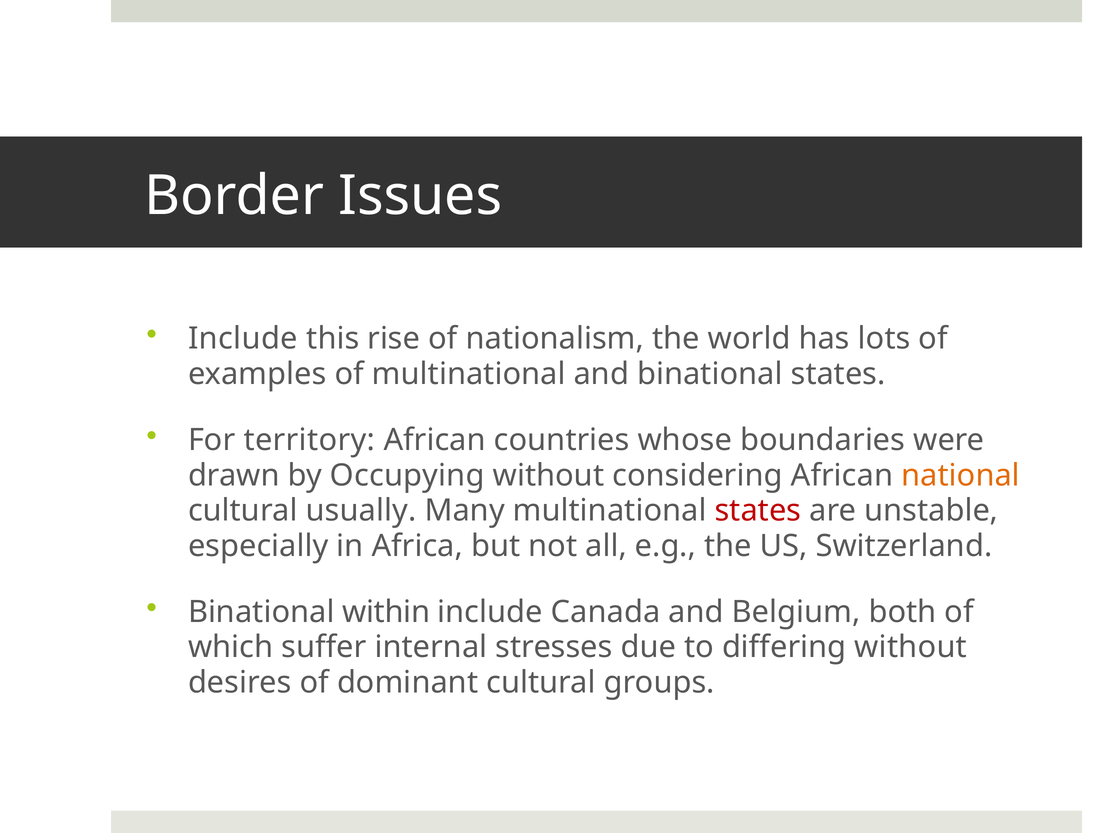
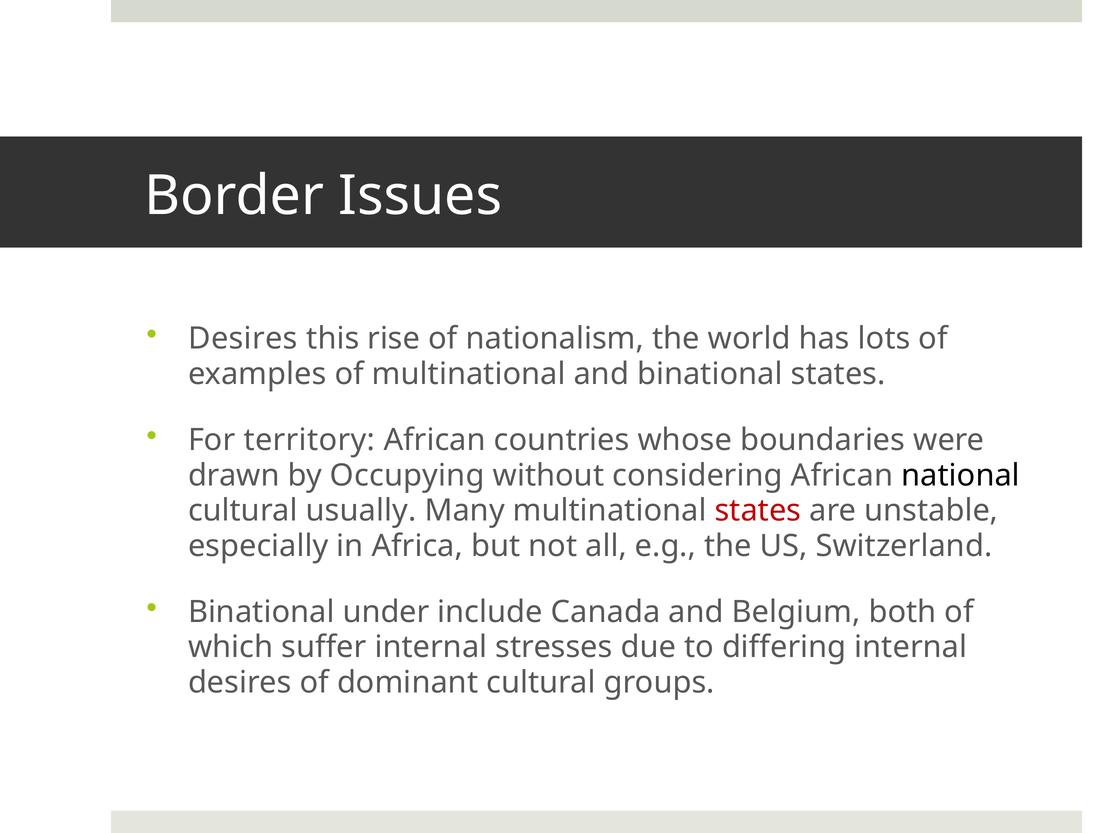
Include: Include -> Desires (243, 339)
national colour: orange -> black (961, 475)
within: within -> under (386, 612)
differing without: without -> internal (911, 647)
